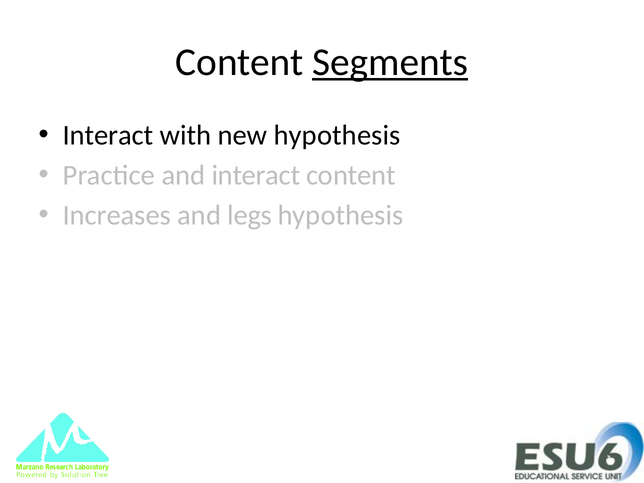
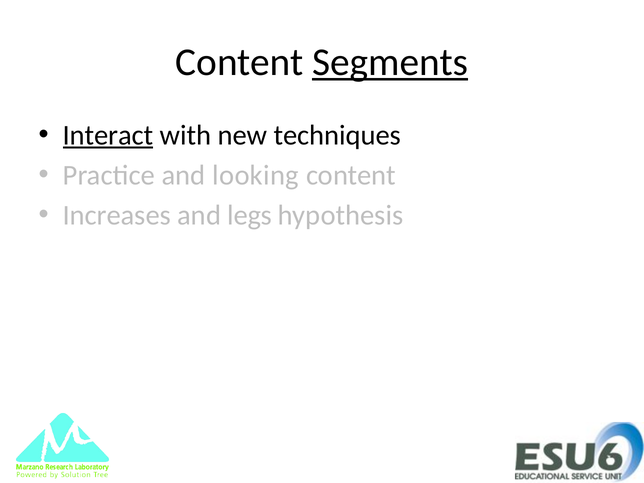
Interact underline: none -> present (108, 135)
new hypothesis: hypothesis -> techniques (337, 135)
and interact: interact -> looking (256, 175)
